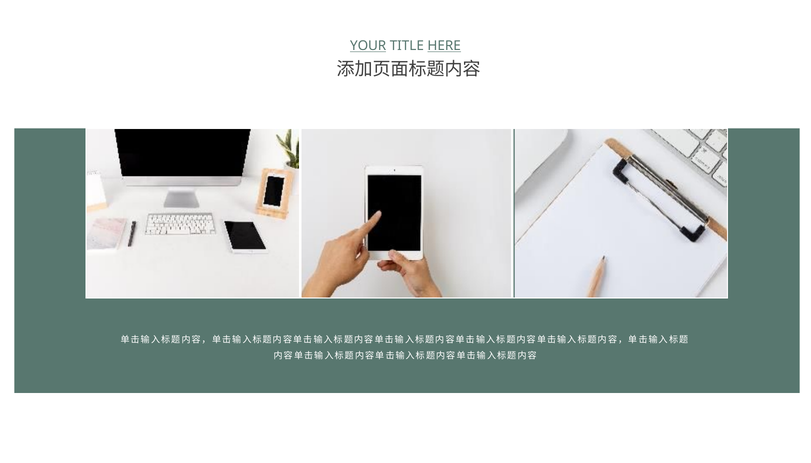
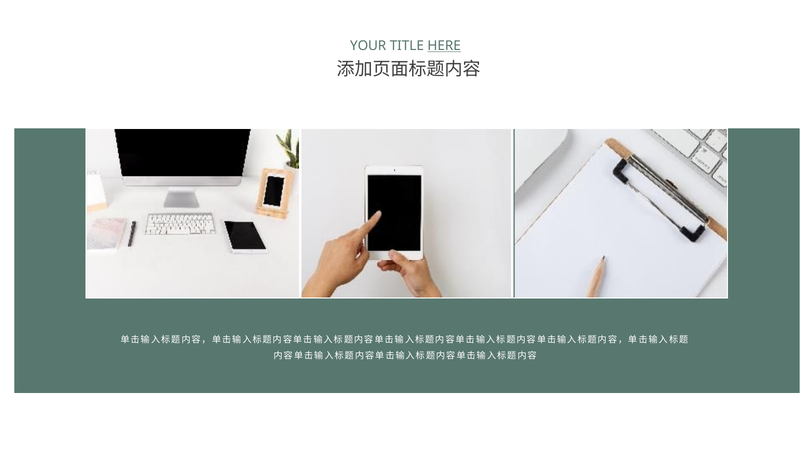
YOUR underline: present -> none (368, 46)
